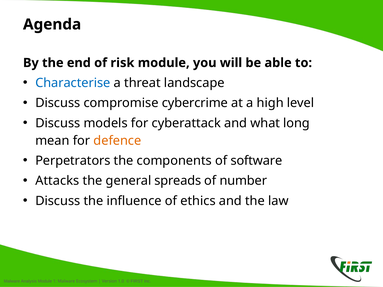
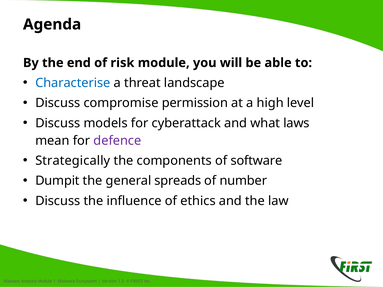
cybercrime: cybercrime -> permission (195, 103)
long: long -> laws (296, 123)
defence colour: orange -> purple (117, 141)
Perpetrators: Perpetrators -> Strategically (73, 161)
Attacks: Attacks -> Dumpit (57, 181)
